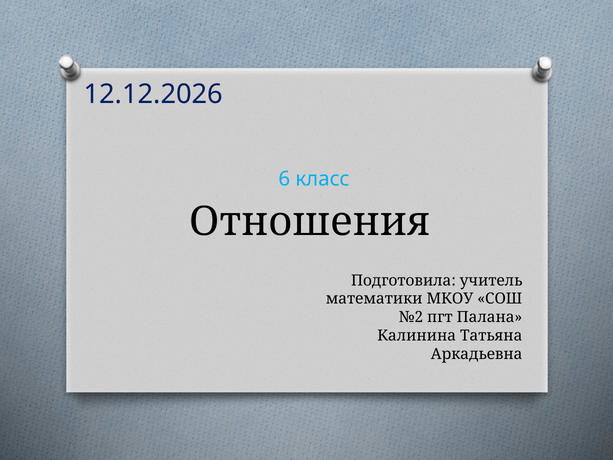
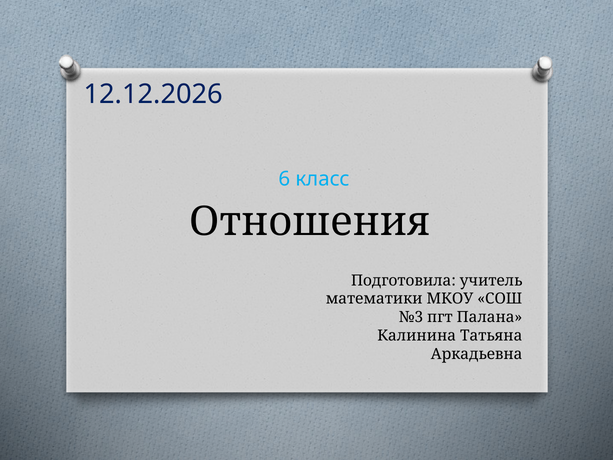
№2: №2 -> №3 (411, 317)
